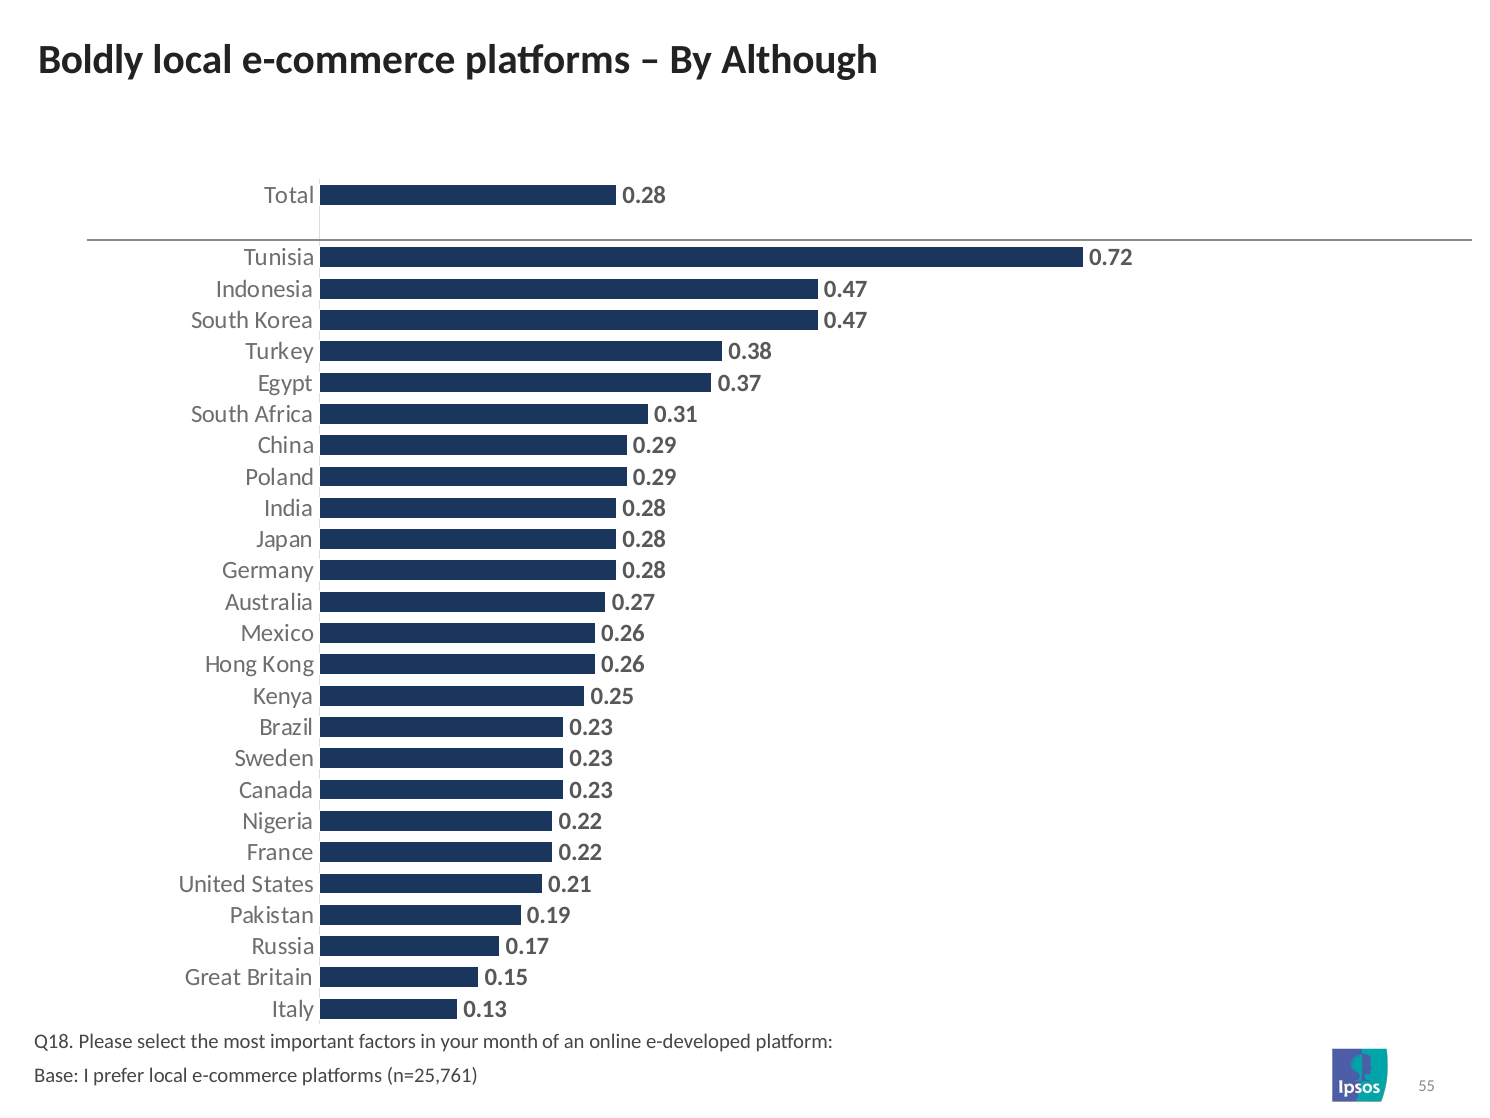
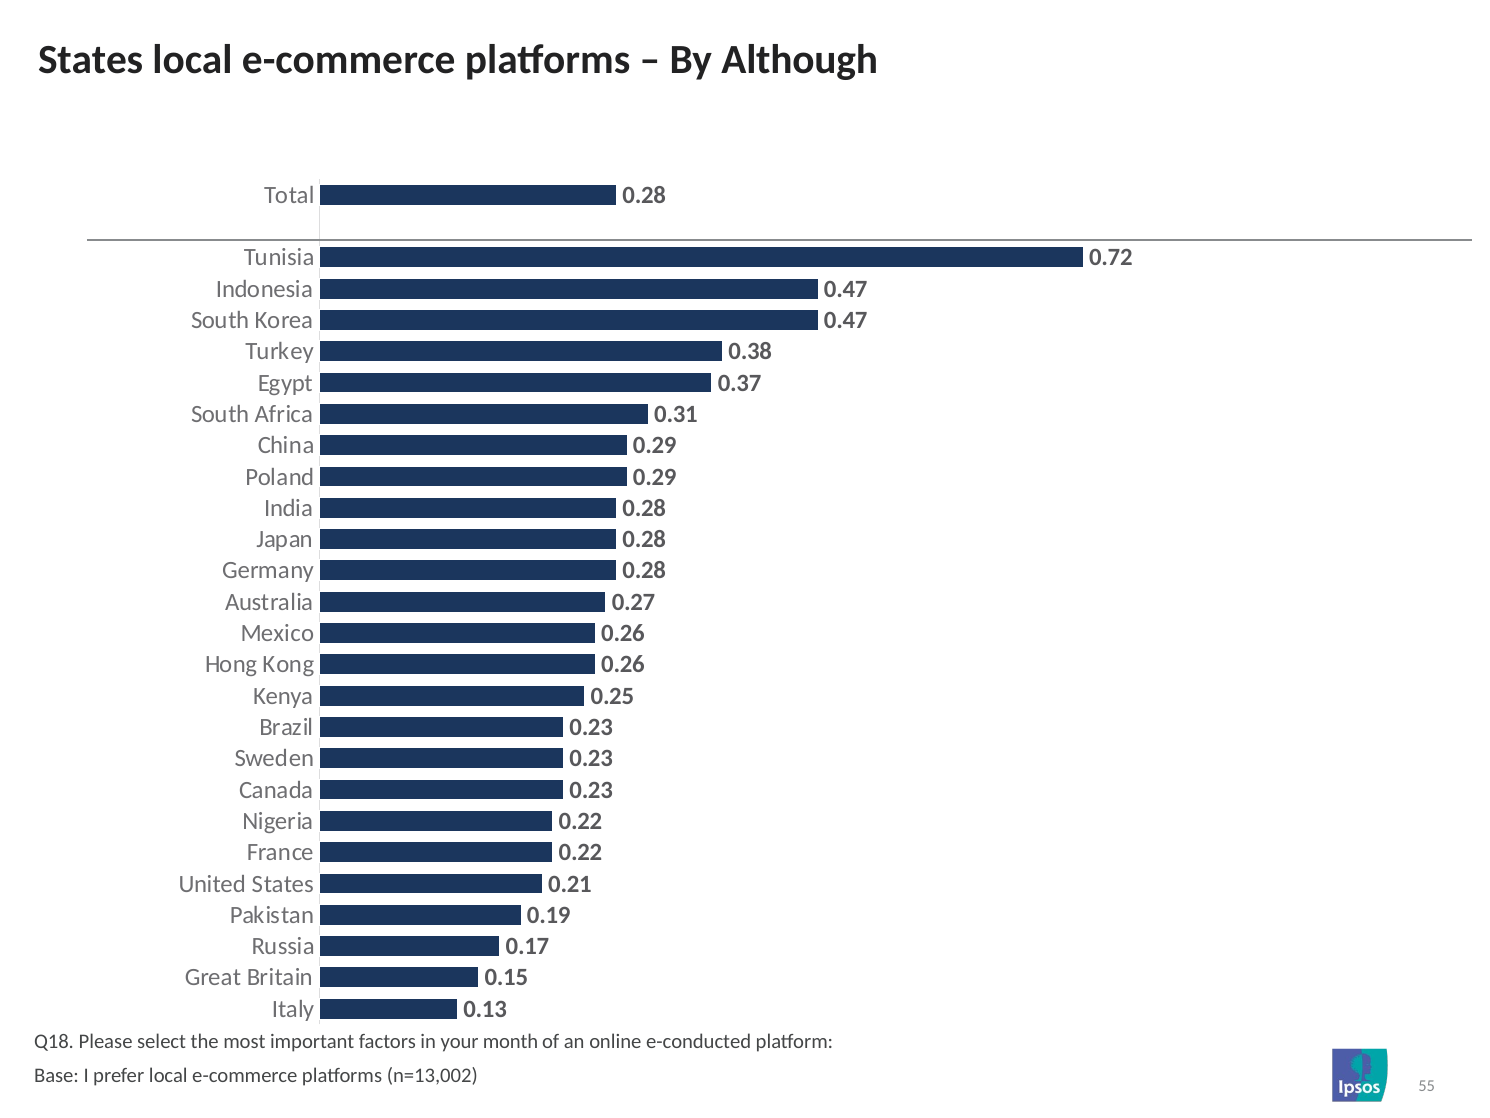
Boldly: Boldly -> States (91, 59)
e-developed: e-developed -> e-conducted (699, 1042)
n=25,761: n=25,761 -> n=13,002 (432, 1076)
